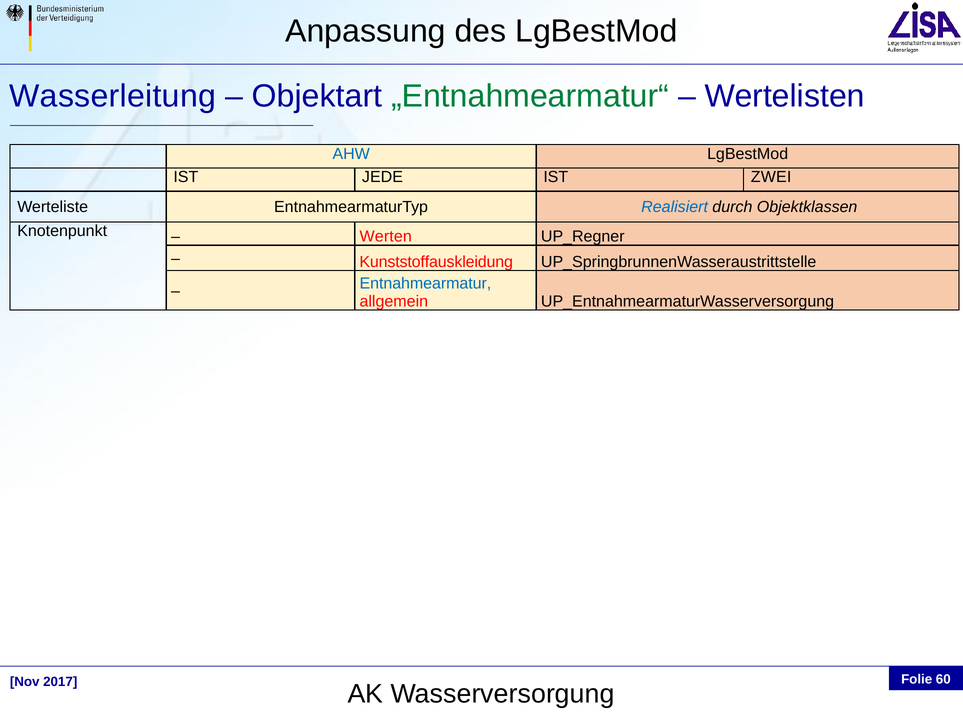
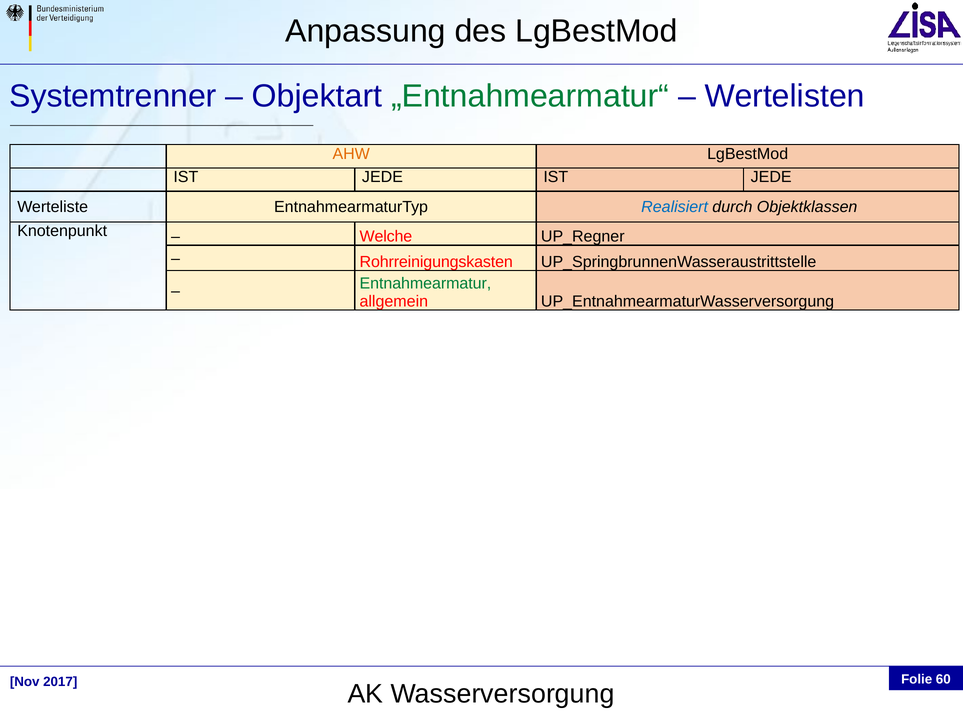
Wasserleitung: Wasserleitung -> Systemtrenner (113, 96)
AHW colour: blue -> orange (351, 154)
ZWEI: ZWEI -> JEDE (771, 177)
Werten: Werten -> Welche (386, 237)
Kunststoffauskleidung: Kunststoffauskleidung -> Rohrreinigungskasten (436, 262)
Entnahmearmatur colour: blue -> green (425, 283)
